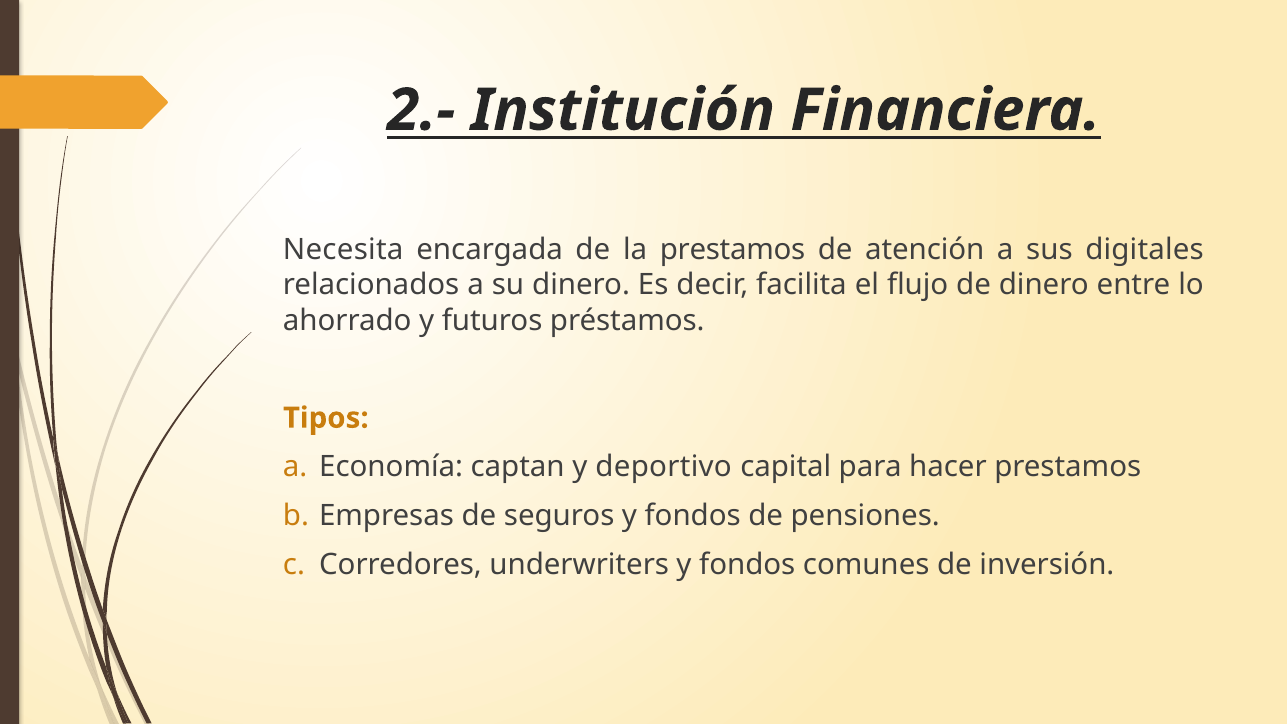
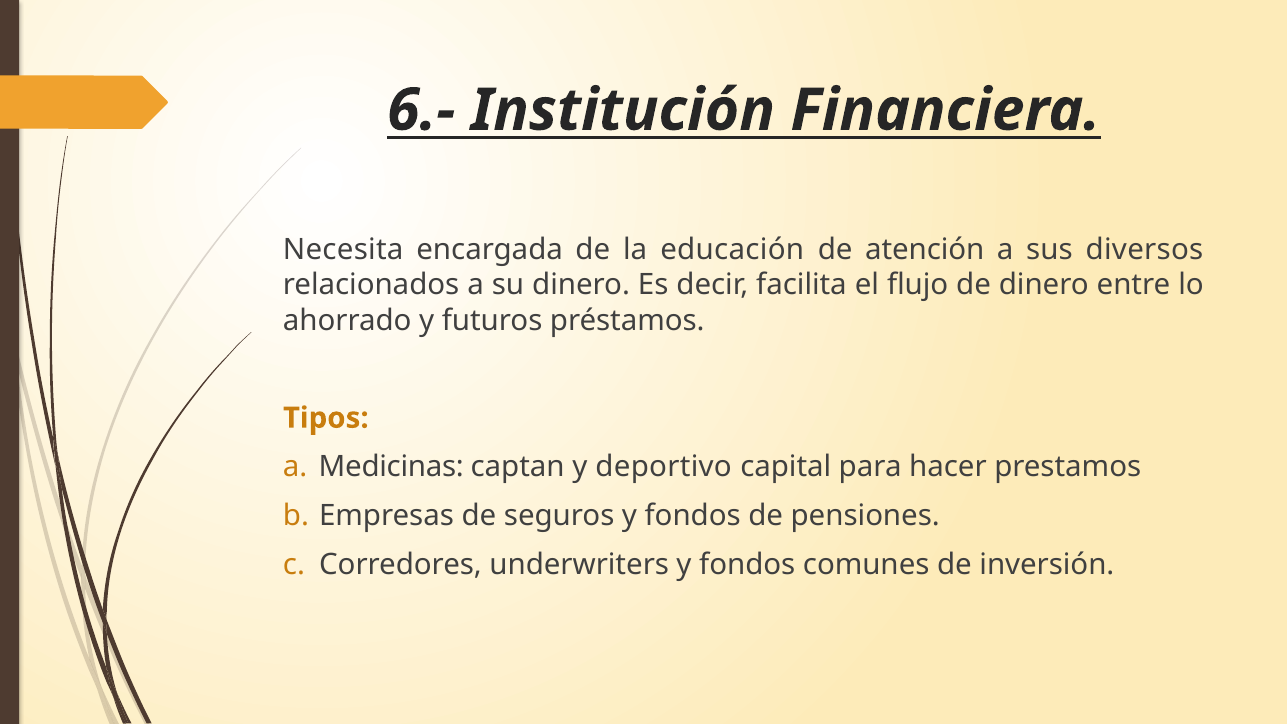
2.-: 2.- -> 6.- (421, 110)
la prestamos: prestamos -> educación (732, 250)
digitales: digitales -> diversos (1145, 250)
Economía: Economía -> Medicinas (391, 467)
